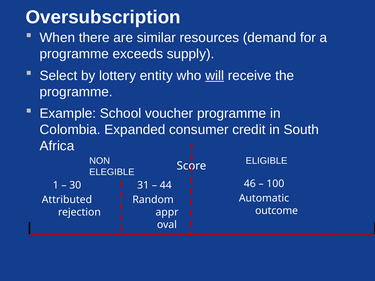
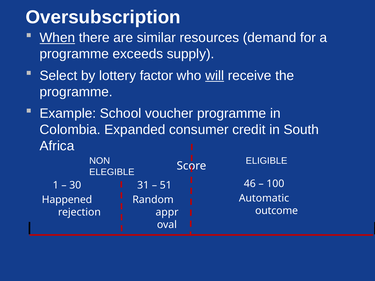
When underline: none -> present (57, 38)
entity: entity -> factor (156, 76)
44: 44 -> 51 (166, 185)
Attributed: Attributed -> Happened (67, 200)
